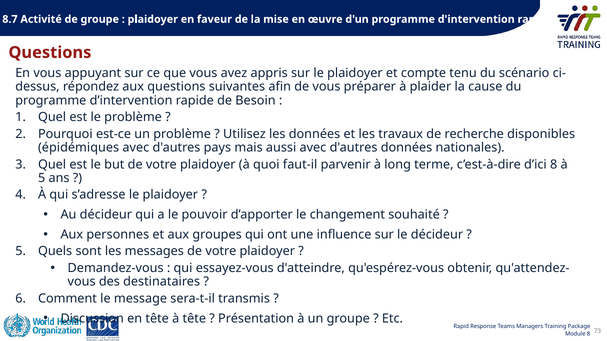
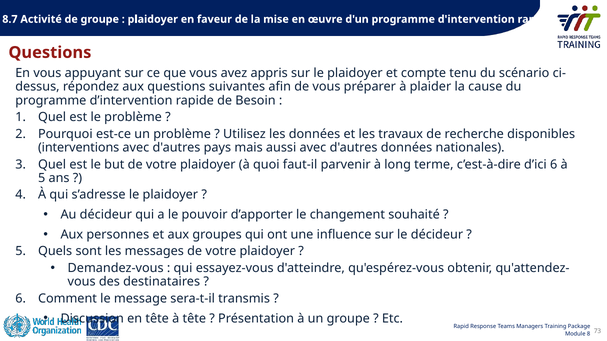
épidémiques: épidémiques -> interventions (79, 148)
d’ici 8: 8 -> 6 (554, 165)
